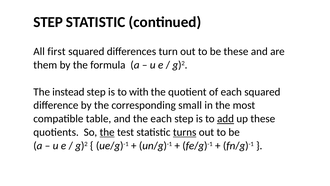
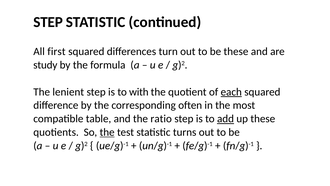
them: them -> study (45, 65)
instead: instead -> lenient (68, 92)
each underline: none -> present (231, 92)
small: small -> often (190, 105)
the each: each -> ratio (161, 119)
turns underline: present -> none (185, 132)
